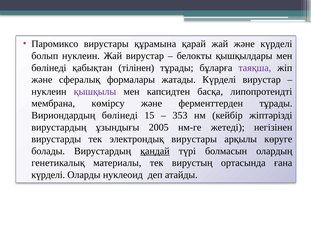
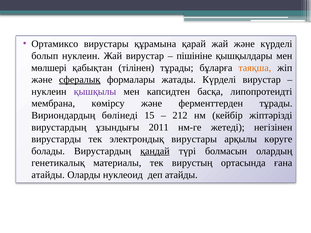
Паромиксо: Паромиксо -> Ортамиксо (55, 44)
белокты: белокты -> пішініне (194, 56)
бөлінеді: бөлінеді -> мөлшері (49, 68)
таяқша colour: purple -> orange (255, 68)
сфералық underline: none -> present (80, 80)
353: 353 -> 212 (180, 115)
2005: 2005 -> 2011 (159, 127)
күрделі: күрделі -> атайды (48, 175)
